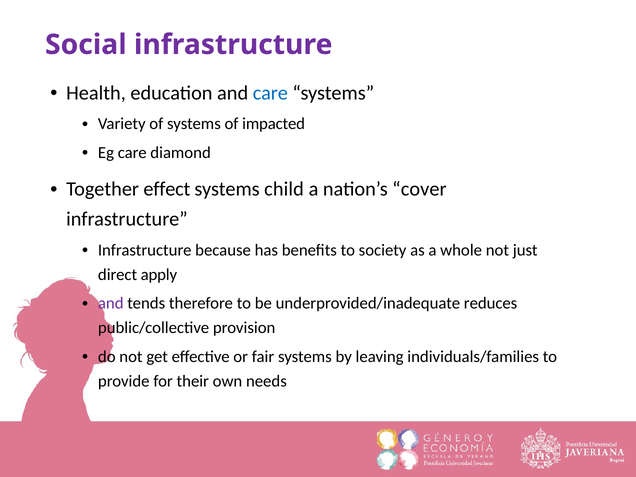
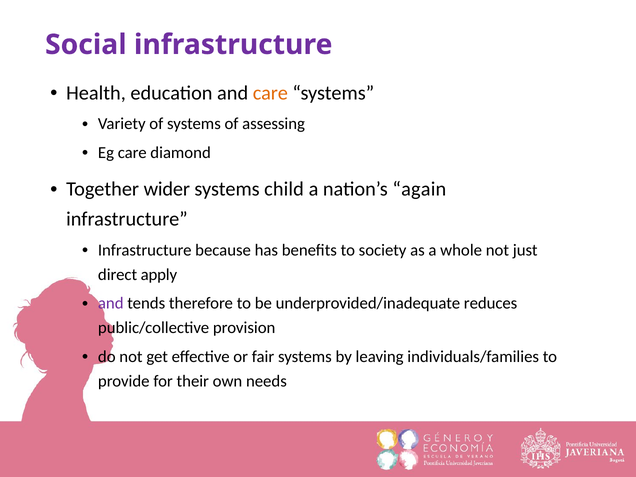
care colour: blue -> orange (270, 93)
impacted: impacted -> assessing (274, 124)
effect: effect -> wider (167, 189)
cover: cover -> again (419, 189)
